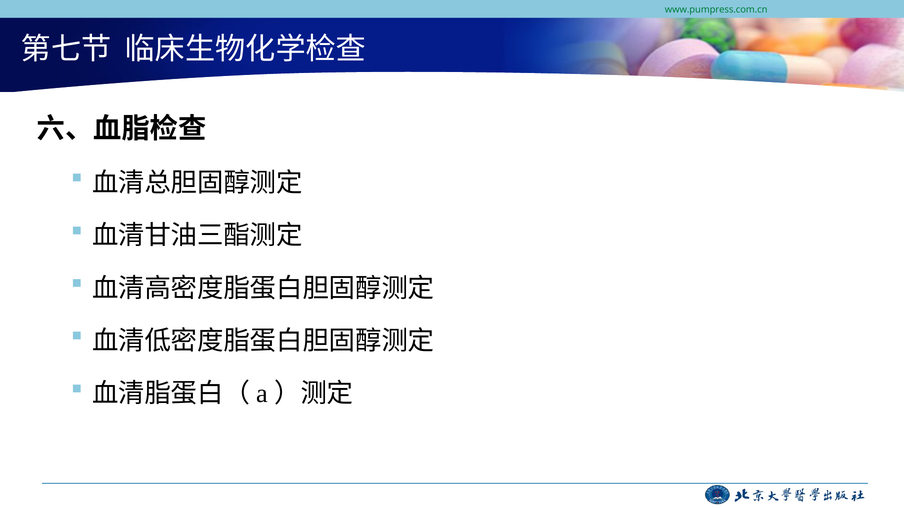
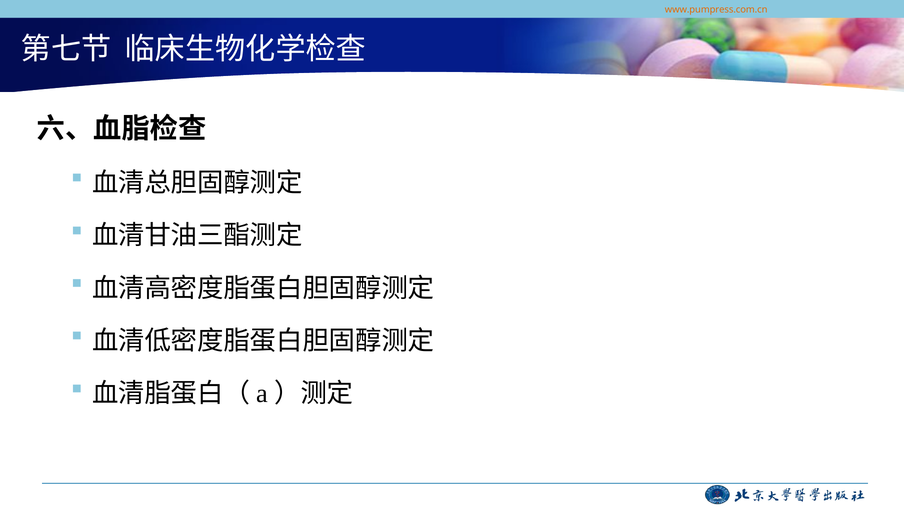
www.pumpress.com.cn colour: green -> orange (716, 10)
